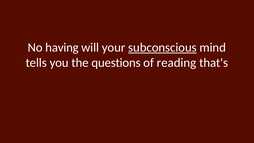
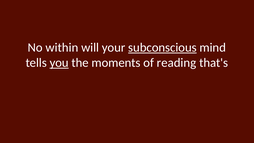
having: having -> within (62, 47)
you underline: none -> present (59, 63)
questions: questions -> moments (116, 63)
